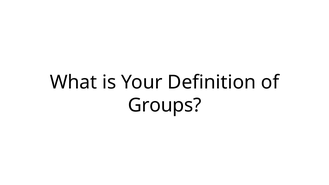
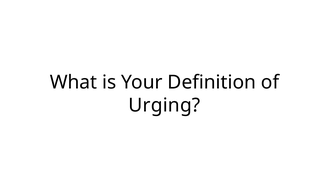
Groups: Groups -> Urging (164, 105)
